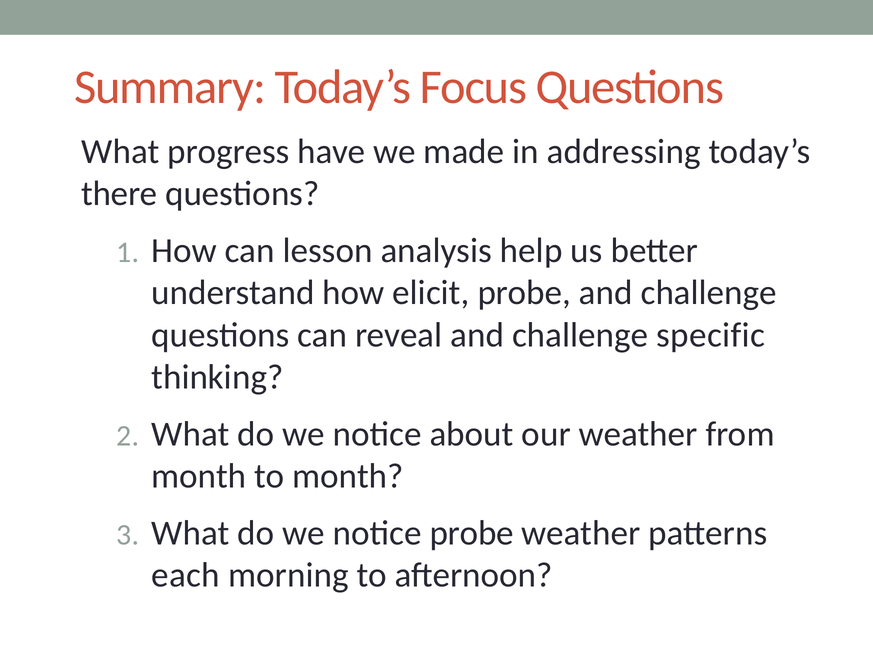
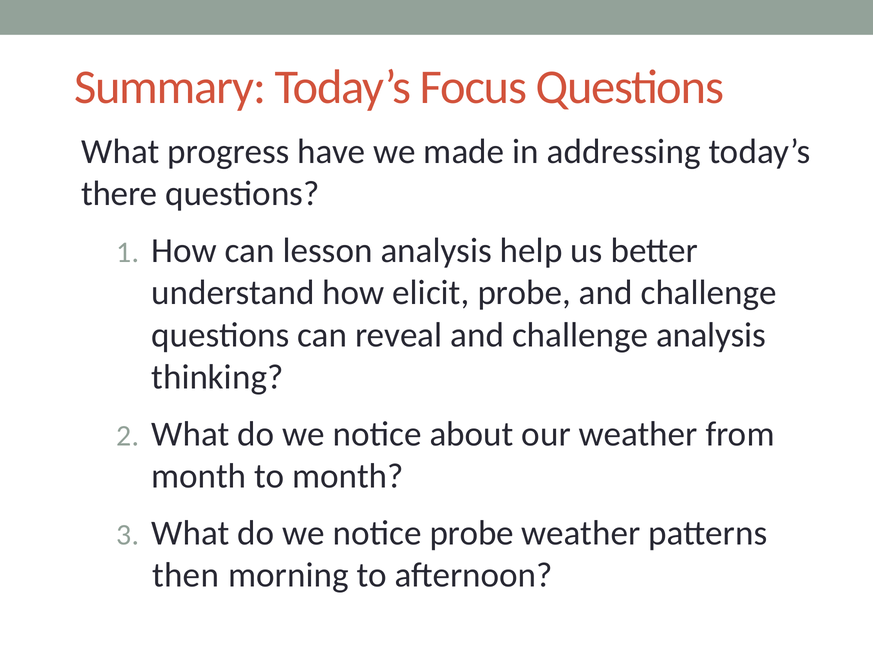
challenge specific: specific -> analysis (711, 335)
each: each -> then (186, 575)
